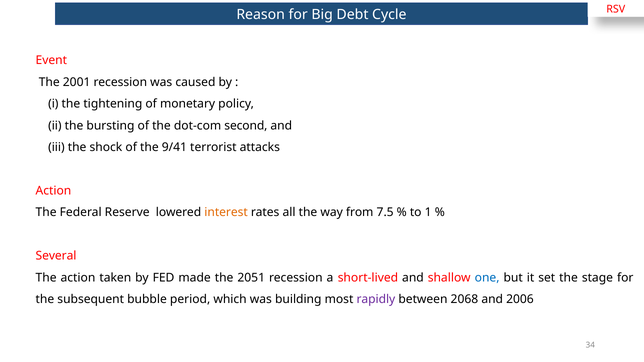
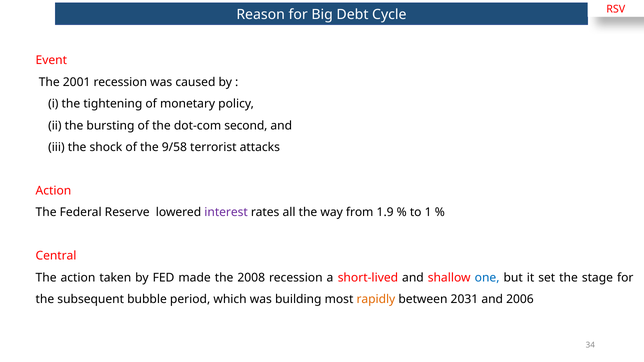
9/41: 9/41 -> 9/58 (174, 147)
interest colour: orange -> purple (226, 213)
7.5: 7.5 -> 1.9 (385, 213)
Several: Several -> Central (56, 256)
2051: 2051 -> 2008 (251, 278)
rapidly colour: purple -> orange (376, 300)
2068: 2068 -> 2031 (464, 300)
